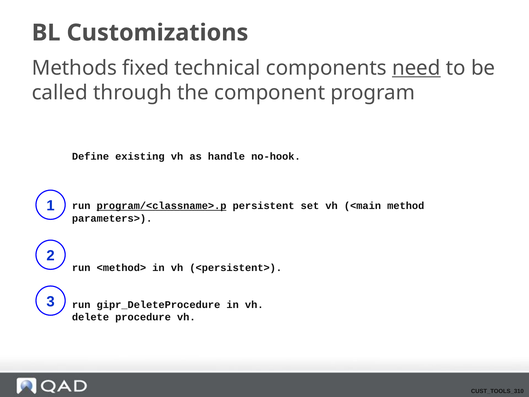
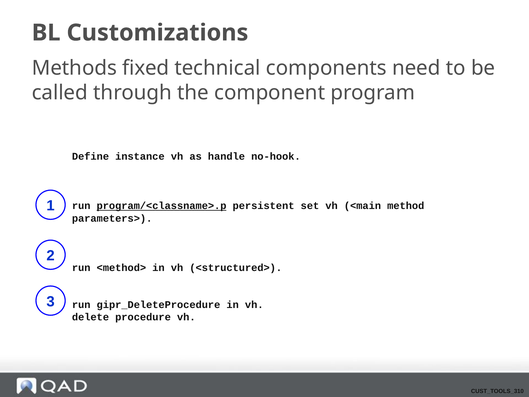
need underline: present -> none (416, 68)
existing: existing -> instance (140, 156)
<persistent>: <persistent> -> <structured> (236, 268)
